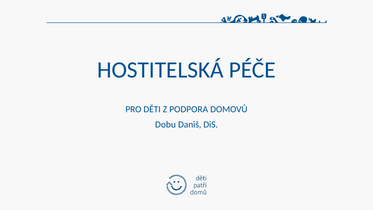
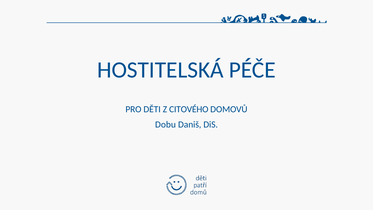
PODPORA: PODPORA -> CITOVÉHO (189, 109)
